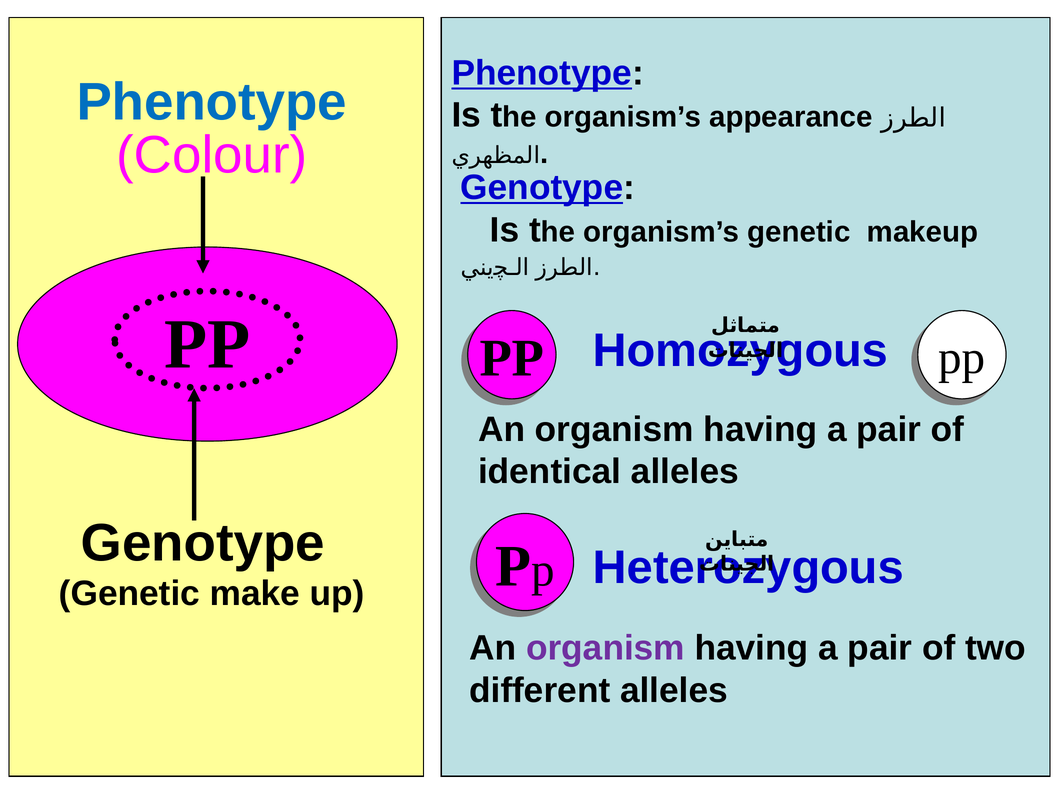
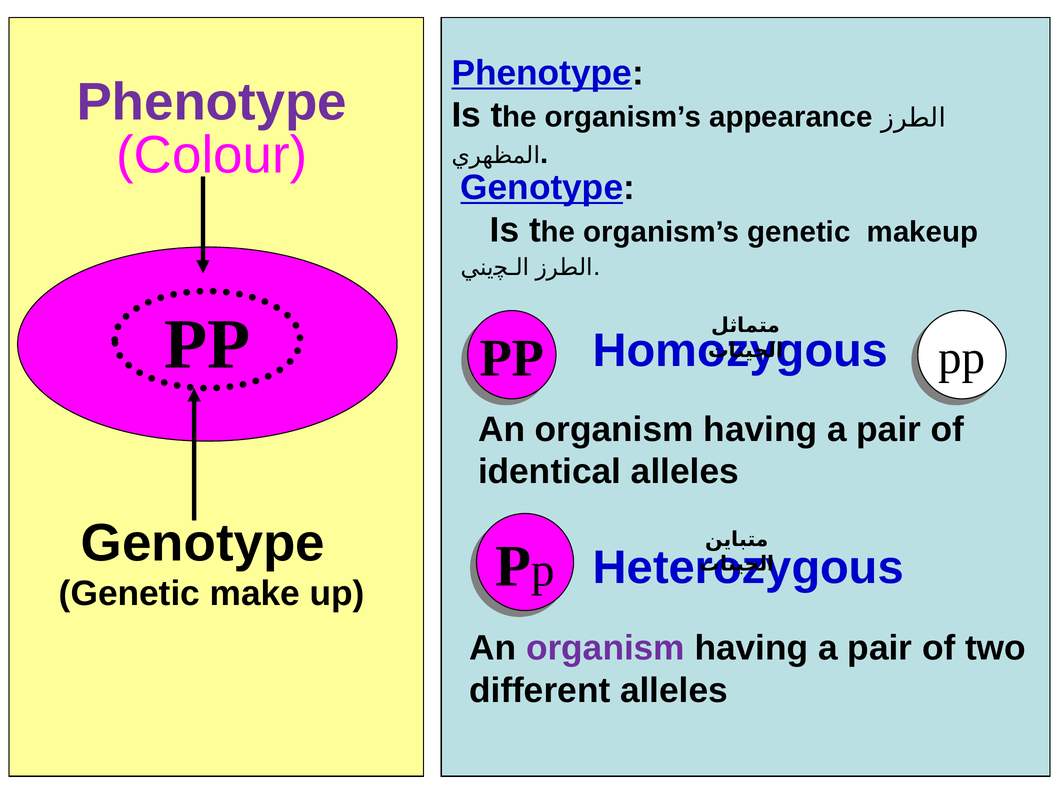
Phenotype colour: blue -> purple (212, 102)
